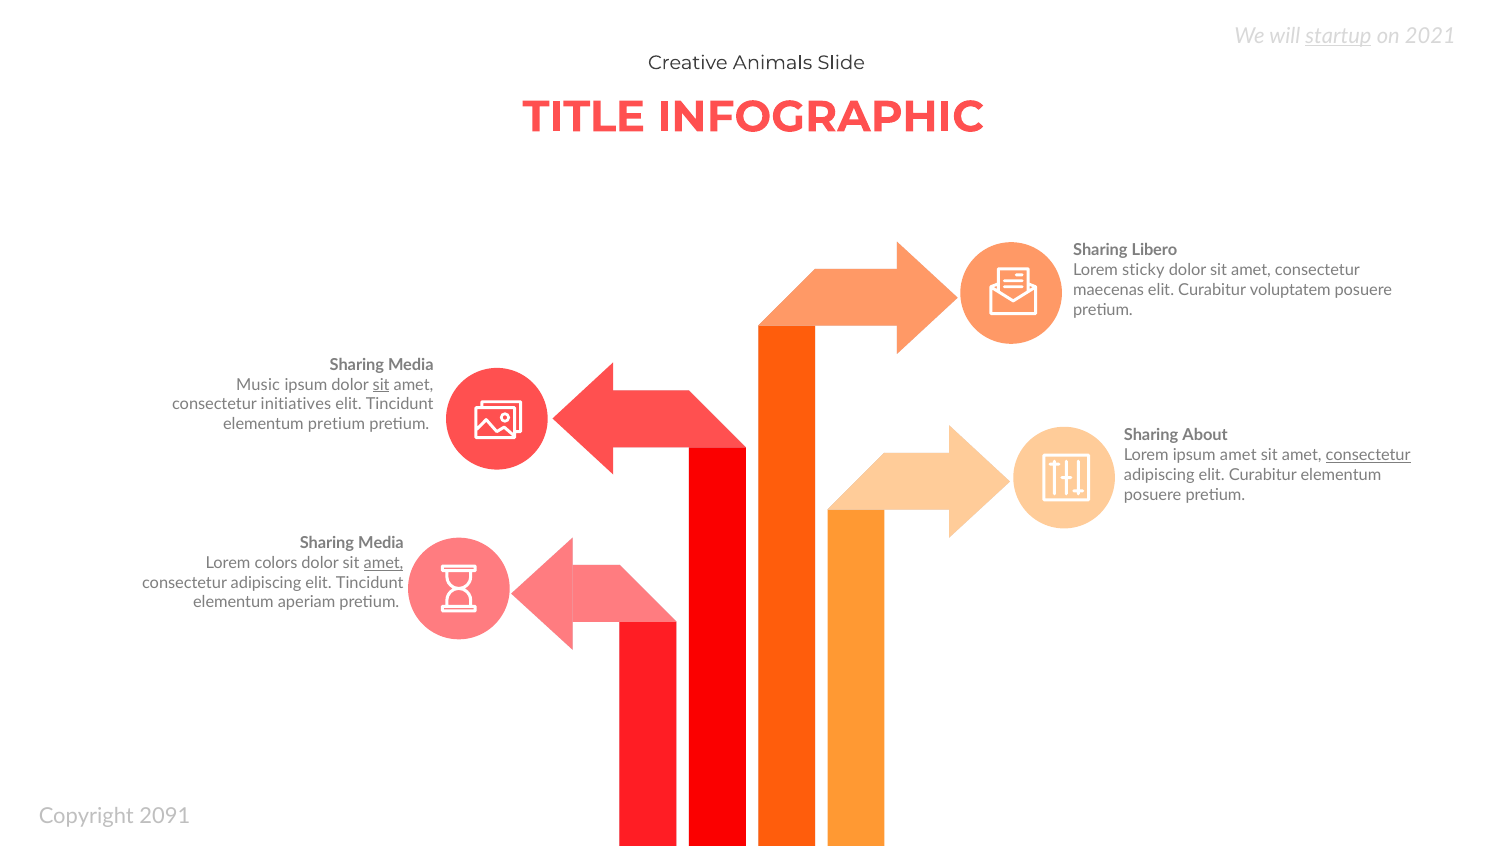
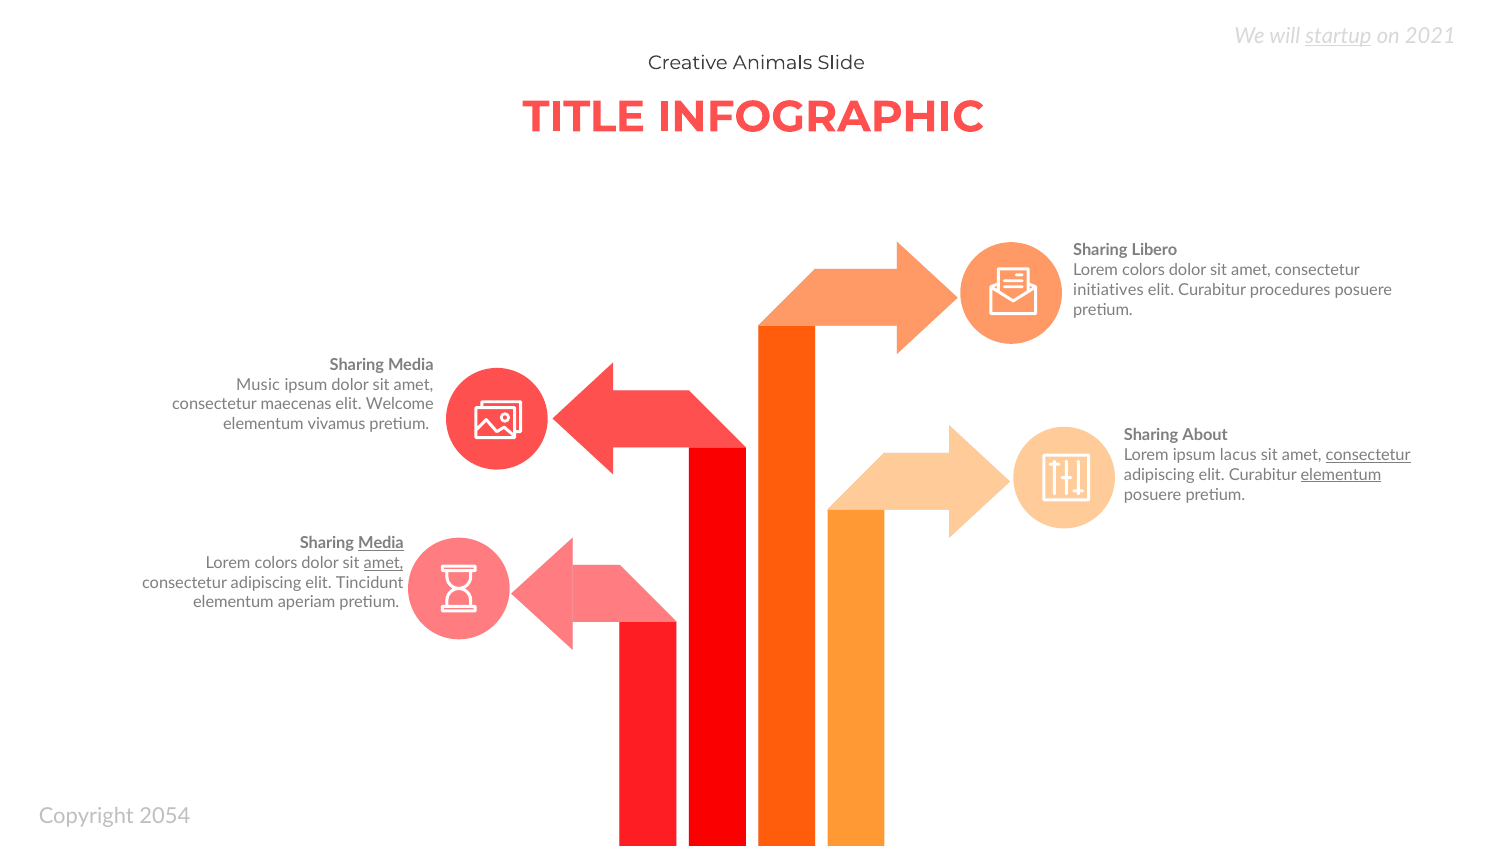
sticky: sticky -> colors (1143, 270)
maecenas: maecenas -> initiatives (1108, 290)
voluptatem: voluptatem -> procedures (1290, 290)
sit underline: present -> none (381, 385)
initiatives: initiatives -> maecenas (296, 405)
Tincidunt: Tincidunt -> Welcome (400, 405)
elementum pretium: pretium -> vivamus (337, 424)
ipsum amet: amet -> lacus (1238, 455)
elementum underline: none -> present (1341, 475)
Media underline: none -> present (381, 543)
2091: 2091 -> 2054 (165, 816)
